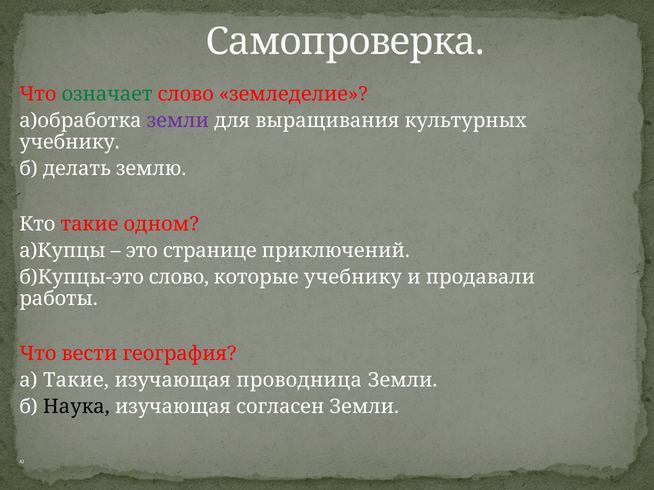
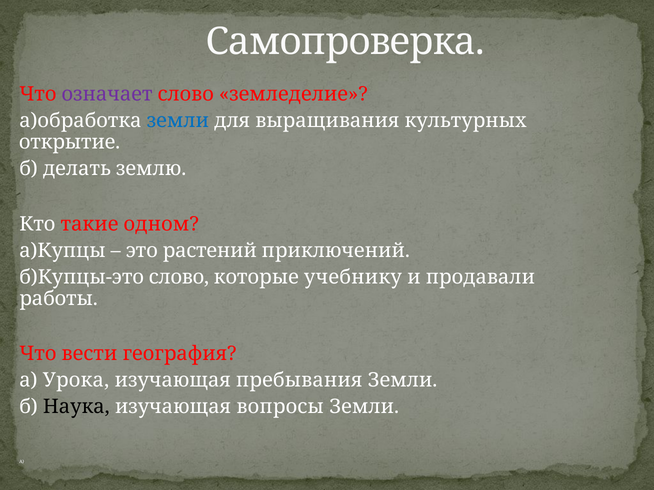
означает colour: green -> purple (107, 94)
земли colour: purple -> blue (178, 121)
учебнику: учебнику -> открытие (70, 142)
странице: странице -> растений (210, 251)
а Такие: Такие -> Урока (76, 381)
проводница: проводница -> пребывания (299, 381)
согласен: согласен -> вопросы (280, 407)
